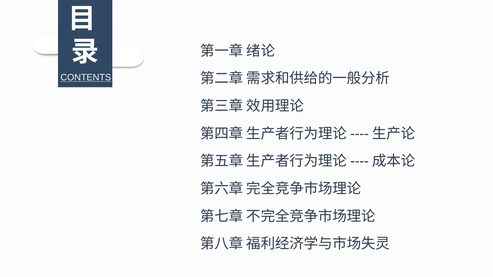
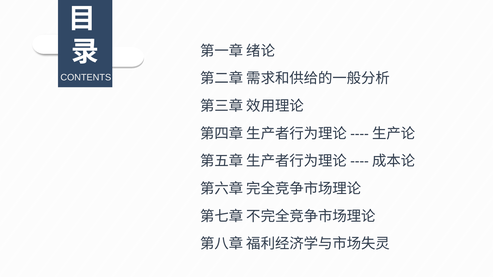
CONTENTS underline: present -> none (86, 78)
